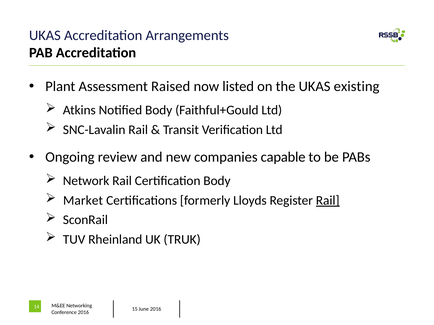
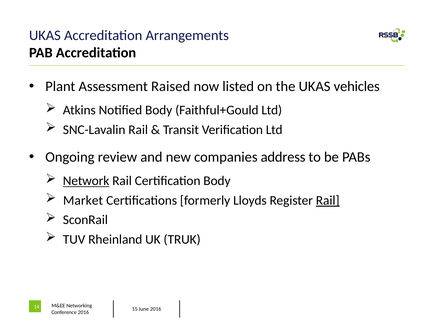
existing: existing -> vehicles (357, 87)
capable: capable -> address (283, 157)
Network underline: none -> present (86, 181)
